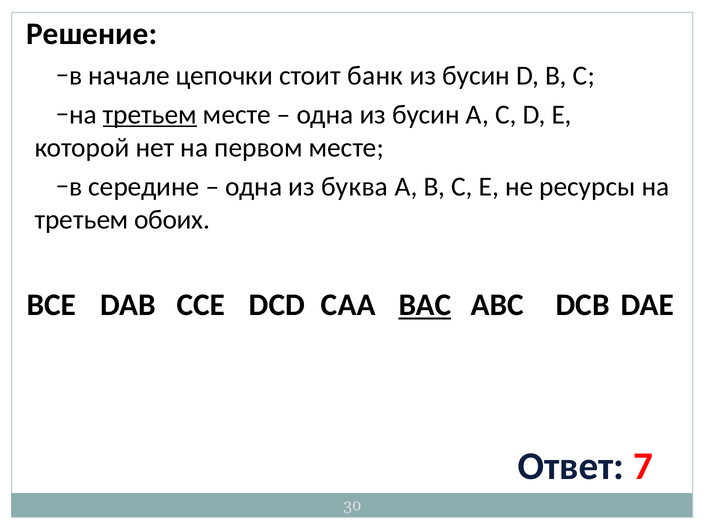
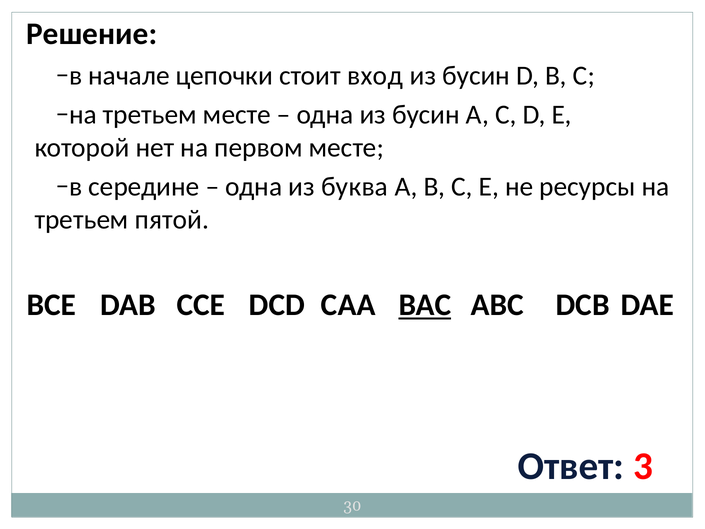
банк: банк -> вход (375, 76)
третьем underline: present -> none (150, 114)
обоих: обоих -> пятой (172, 220)
7: 7 -> 3 (643, 466)
